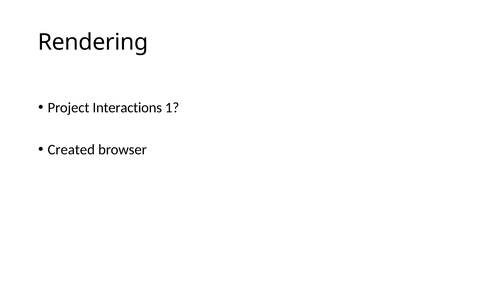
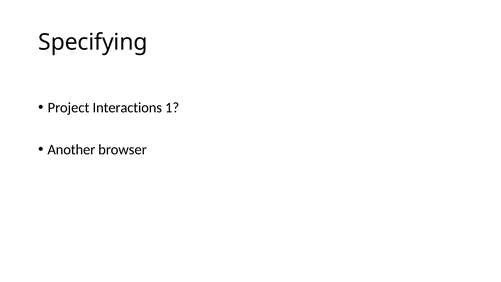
Rendering: Rendering -> Specifying (93, 42)
Created: Created -> Another (71, 149)
